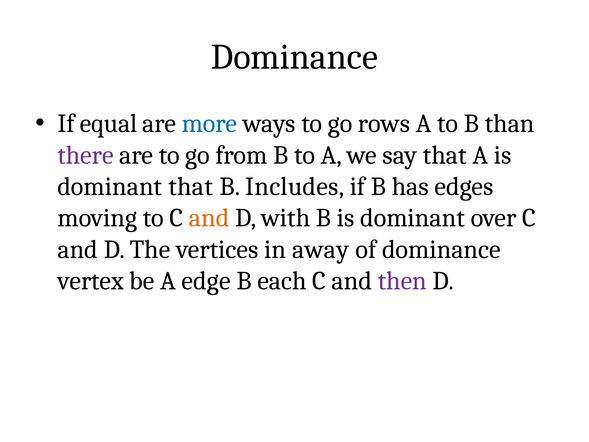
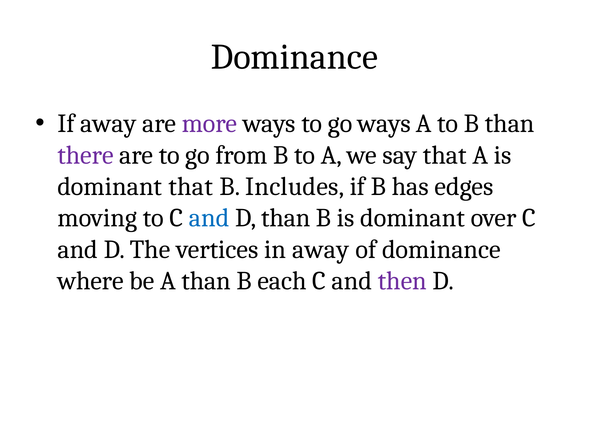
If equal: equal -> away (108, 124)
more colour: blue -> purple (209, 124)
go rows: rows -> ways (384, 124)
and colour: orange -> blue (209, 218)
D with: with -> than (286, 218)
vertex: vertex -> where (91, 281)
A edge: edge -> than (206, 281)
